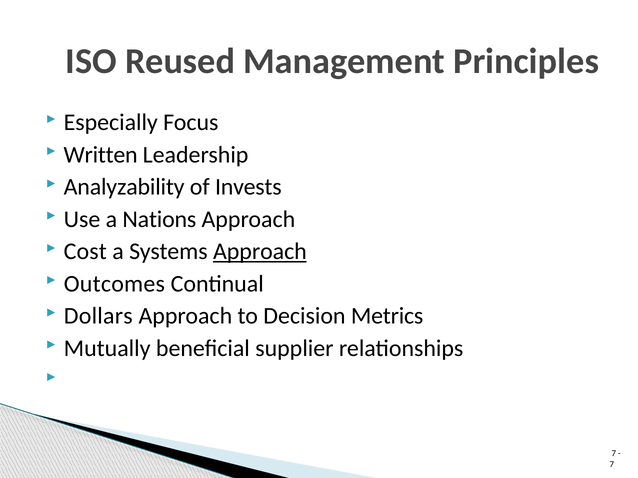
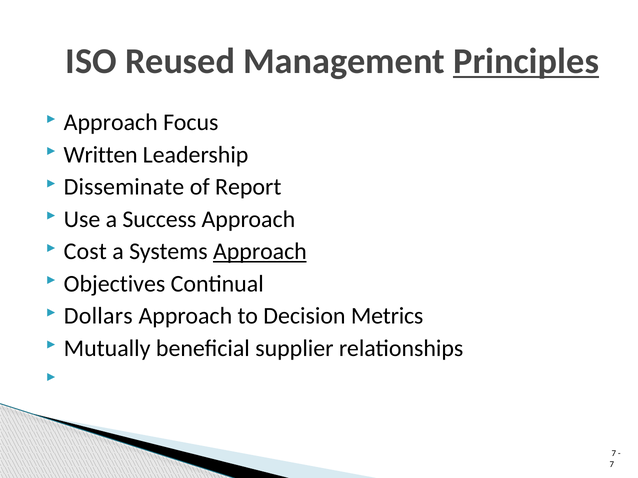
Principles underline: none -> present (526, 62)
Especially: Especially -> Approach (111, 123)
Analyzability: Analyzability -> Disseminate (124, 187)
Invests: Invests -> Report (248, 187)
Nations: Nations -> Success (159, 219)
Outcomes: Outcomes -> Objectives (114, 284)
